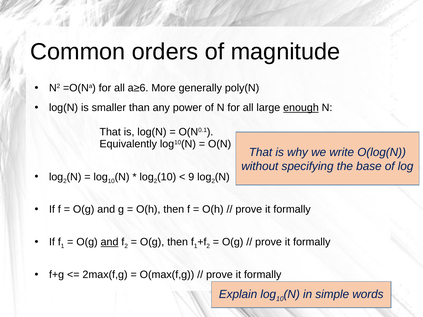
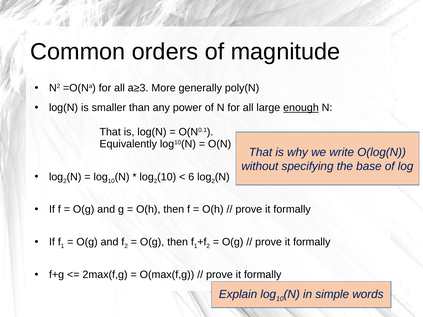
a≥6: a≥6 -> a≥3 (138, 88)
9: 9 -> 6 (191, 177)
and underline: present -> none (110, 242)
